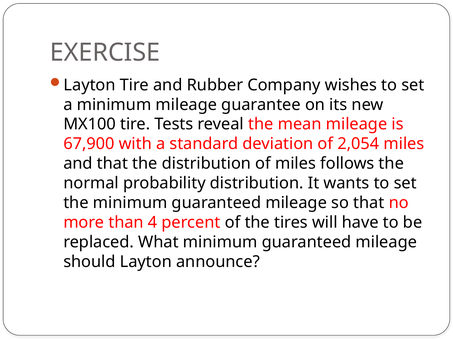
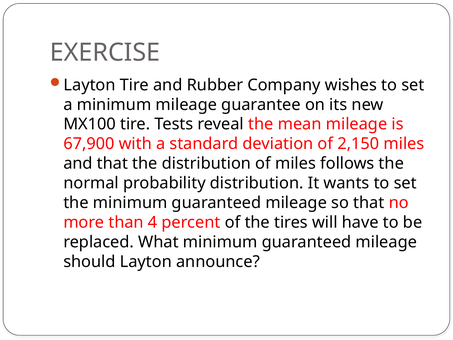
2,054: 2,054 -> 2,150 (358, 144)
